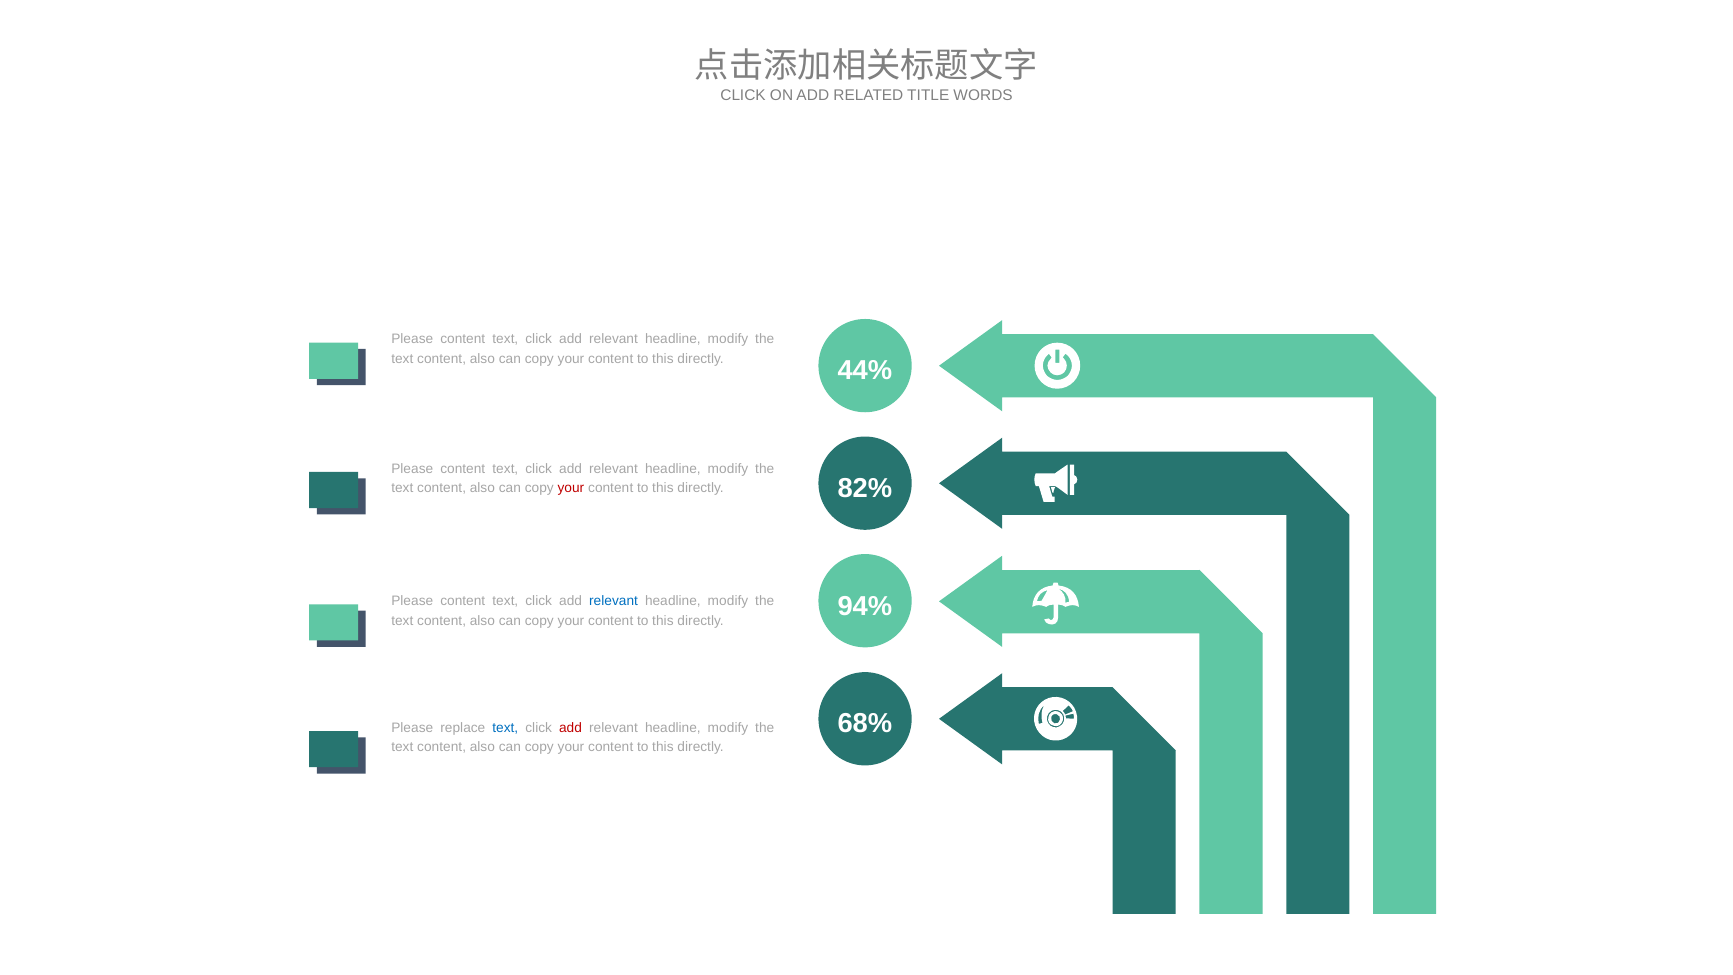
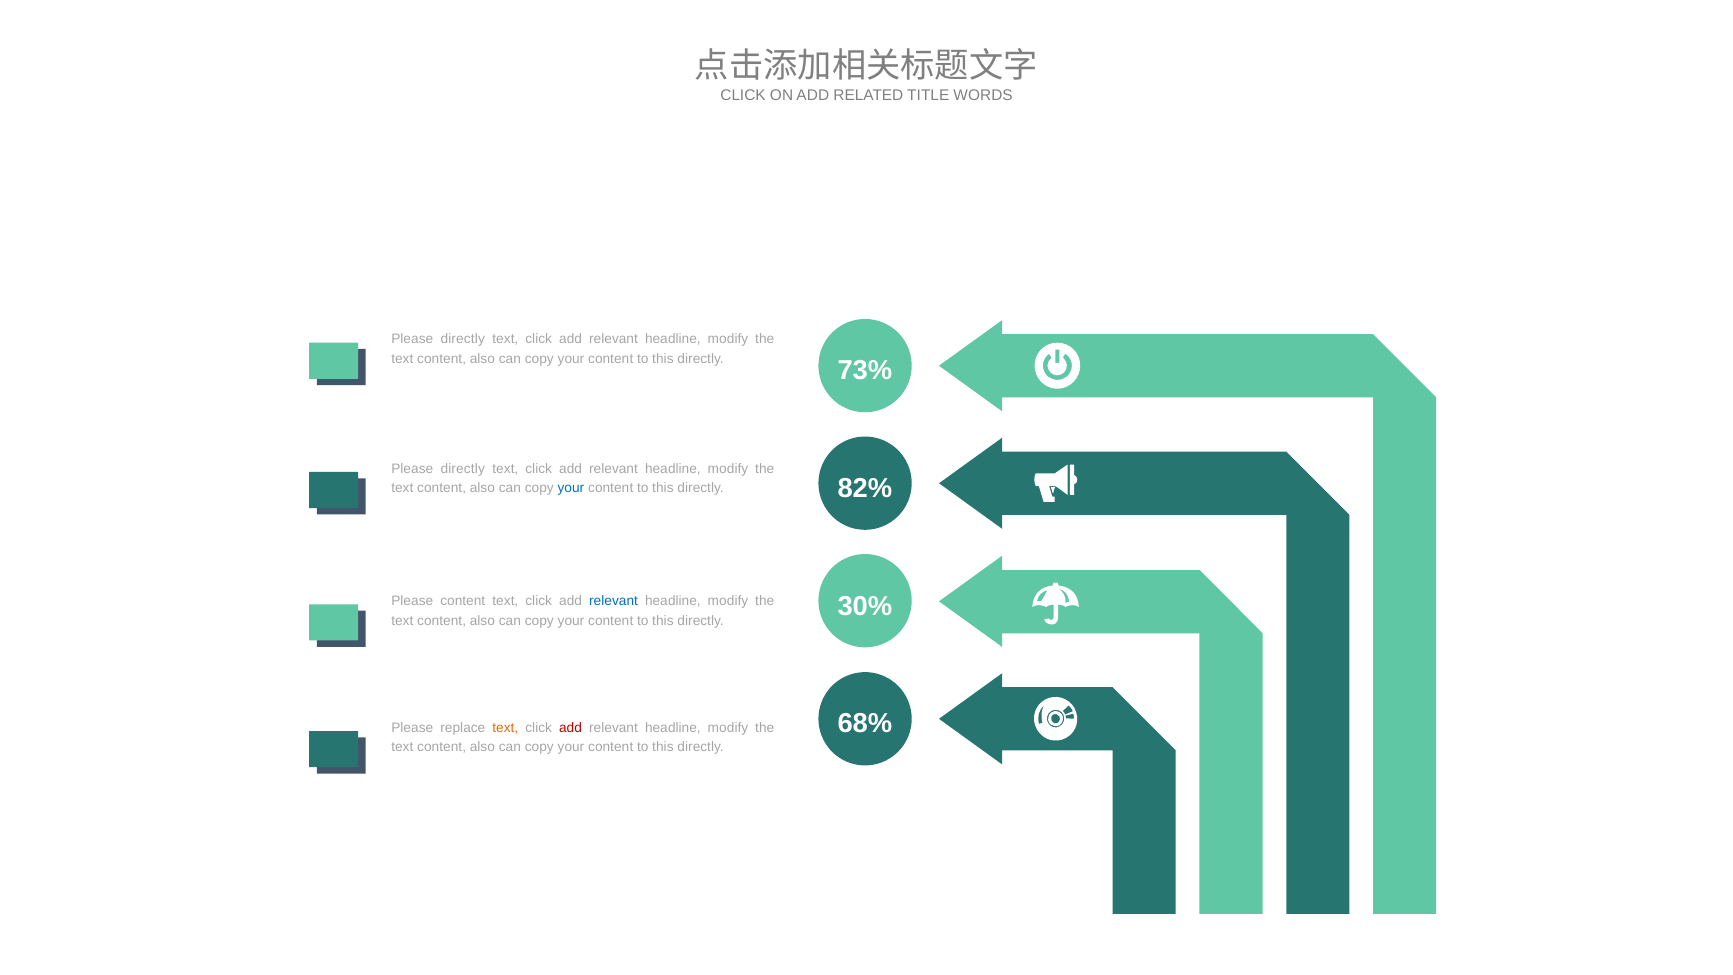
content: content -> directly (463, 339)
44%: 44% -> 73% (865, 371)
content: content -> directly (463, 468)
your colour: red -> blue (571, 488)
94%: 94% -> 30% (865, 606)
text colour: blue -> orange (505, 728)
